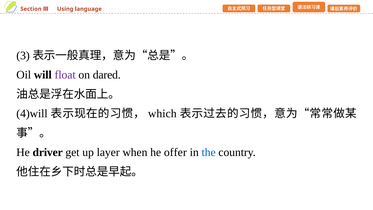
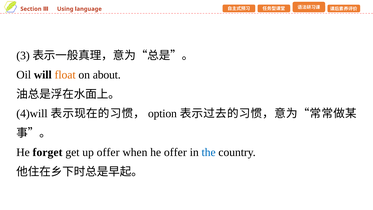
float colour: purple -> orange (65, 75)
dared: dared -> about (107, 75)
which: which -> option (162, 114)
driver: driver -> forget (48, 152)
up layer: layer -> offer (108, 152)
